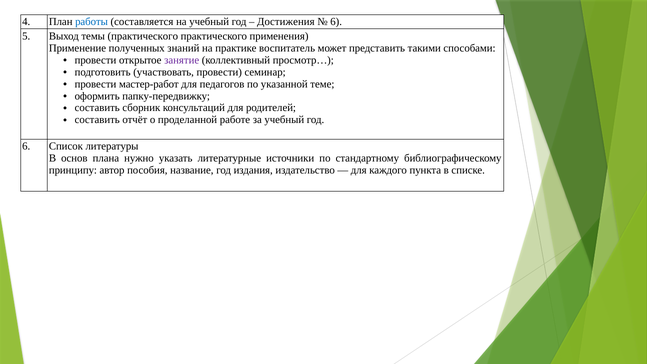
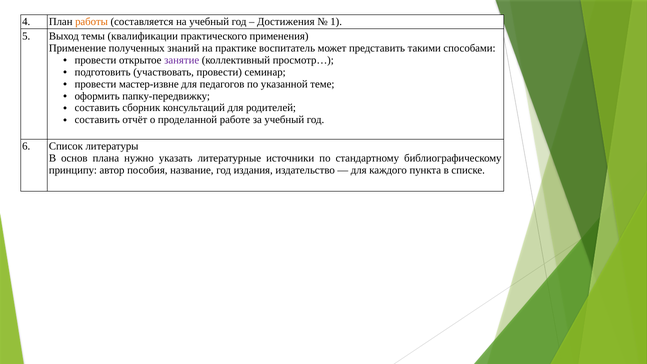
работы colour: blue -> orange (92, 22)
6: 6 -> 1 (336, 22)
темы практического: практического -> квалификации (143, 36)
мастер-работ: мастер-работ -> мастер-извне (149, 84)
